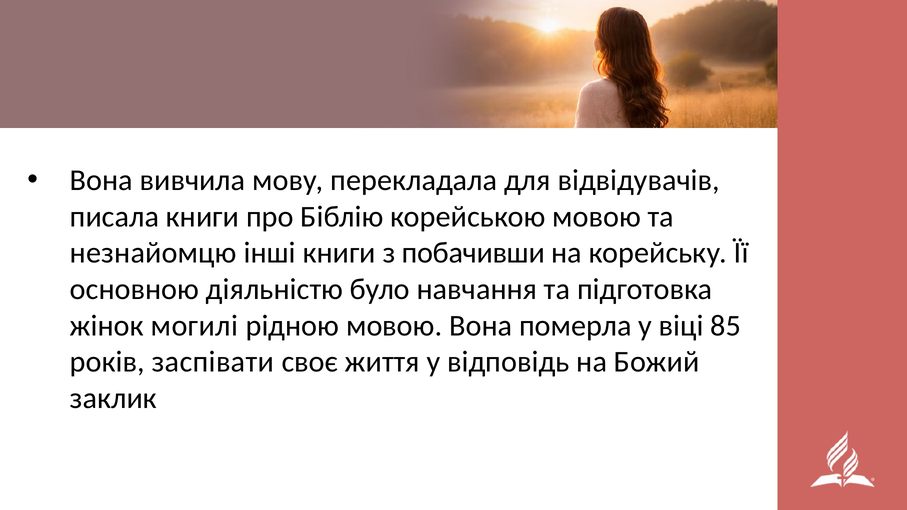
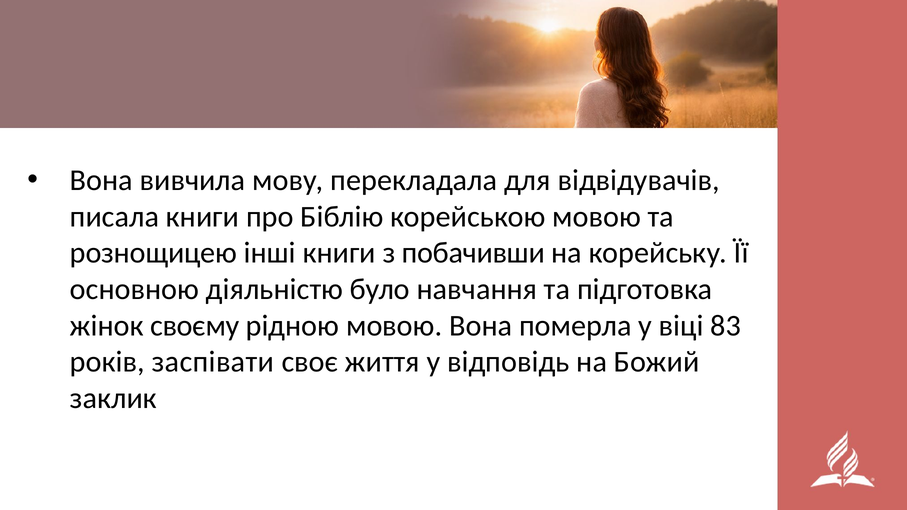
незнайомцю: незнайомцю -> рознощицею (153, 253)
могилі: могилі -> своєму (195, 326)
85: 85 -> 83 (726, 326)
